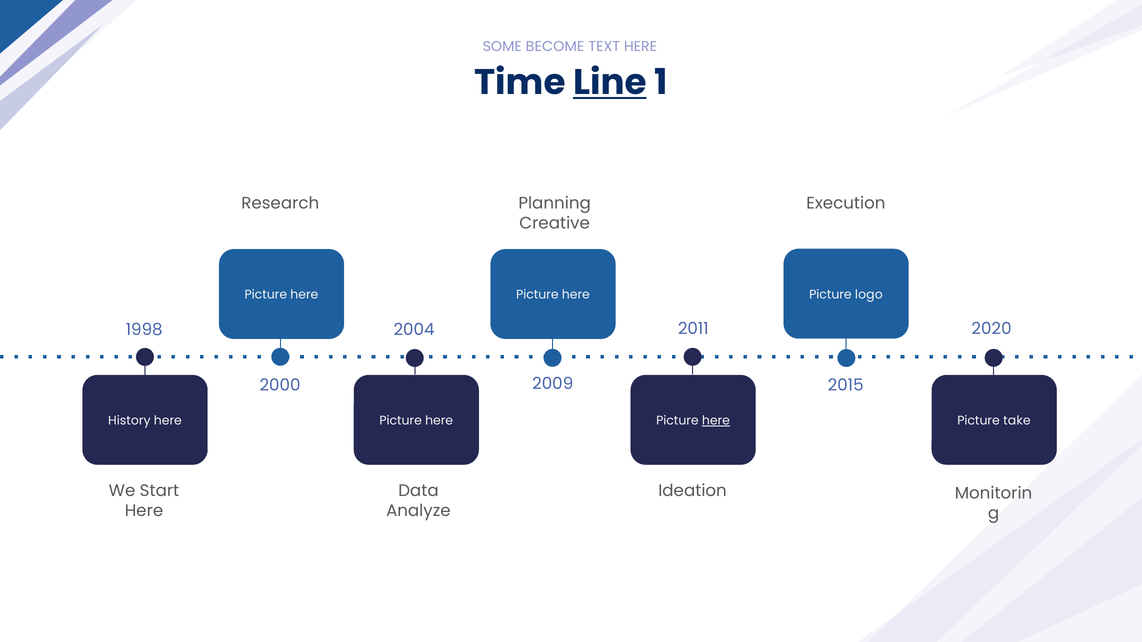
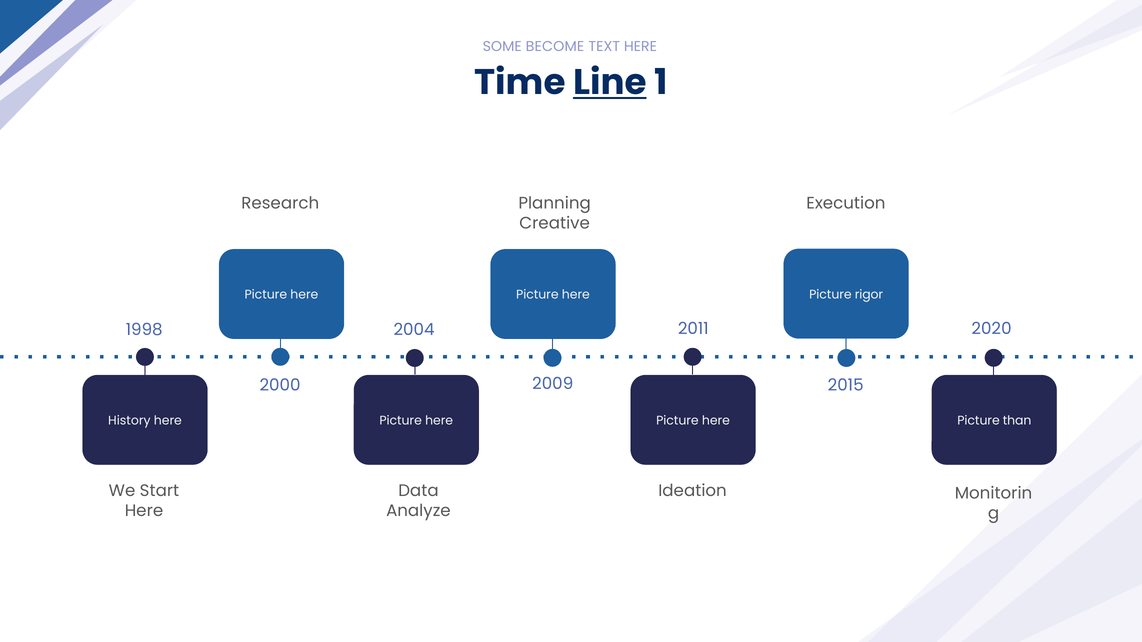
logo: logo -> rigor (869, 295)
here underline: present -> none (716, 421)
take: take -> than (1017, 421)
